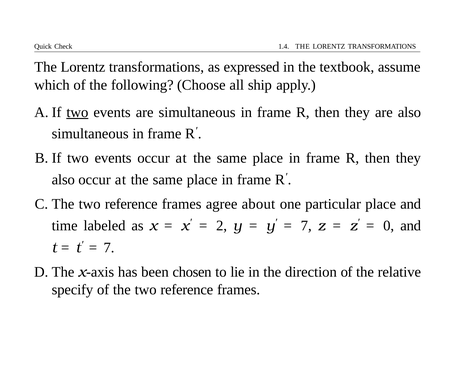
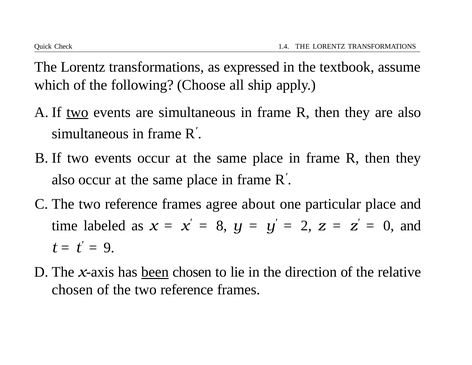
2: 2 -> 8 (222, 225)
7: 7 -> 2 (306, 225)
7: 7 -> 9 (109, 248)
been underline: none -> present (155, 272)
specify: specify -> chosen (72, 290)
